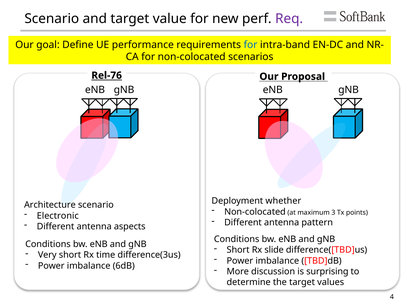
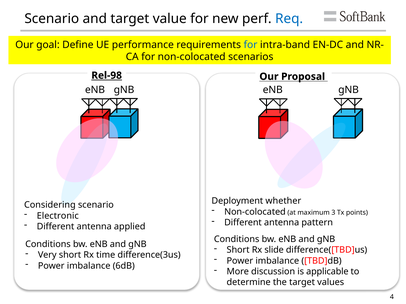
Req colour: purple -> blue (289, 19)
Rel-76: Rel-76 -> Rel-98 (107, 76)
Architecture: Architecture -> Considering (50, 205)
aspects: aspects -> applied (130, 227)
surprising: surprising -> applicable (327, 272)
